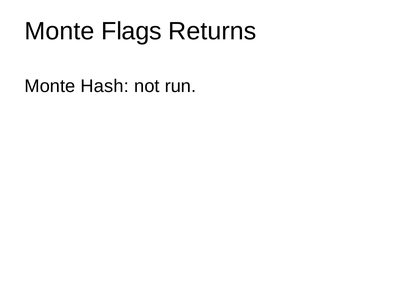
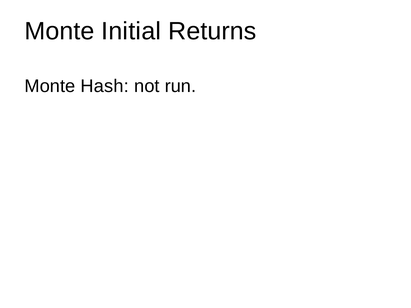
Flags: Flags -> Initial (131, 31)
